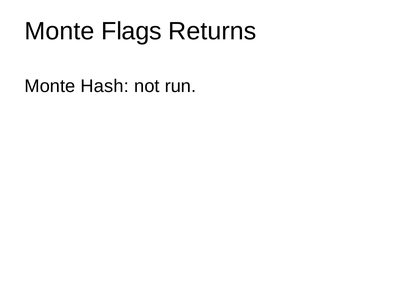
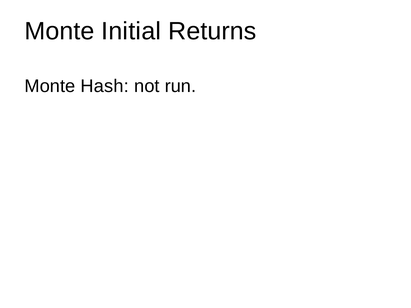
Flags: Flags -> Initial (131, 31)
